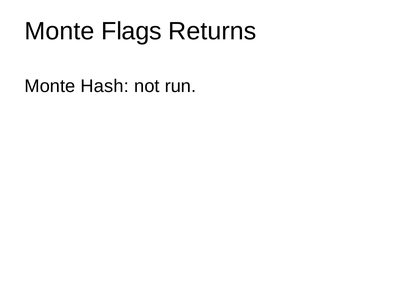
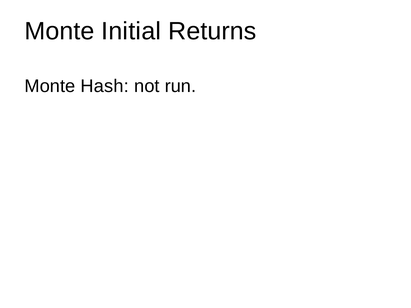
Flags: Flags -> Initial (131, 31)
